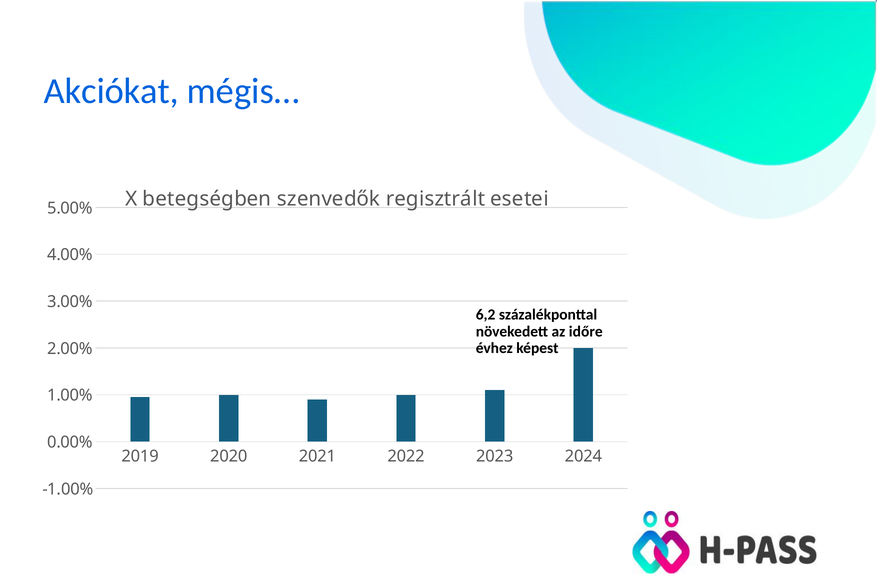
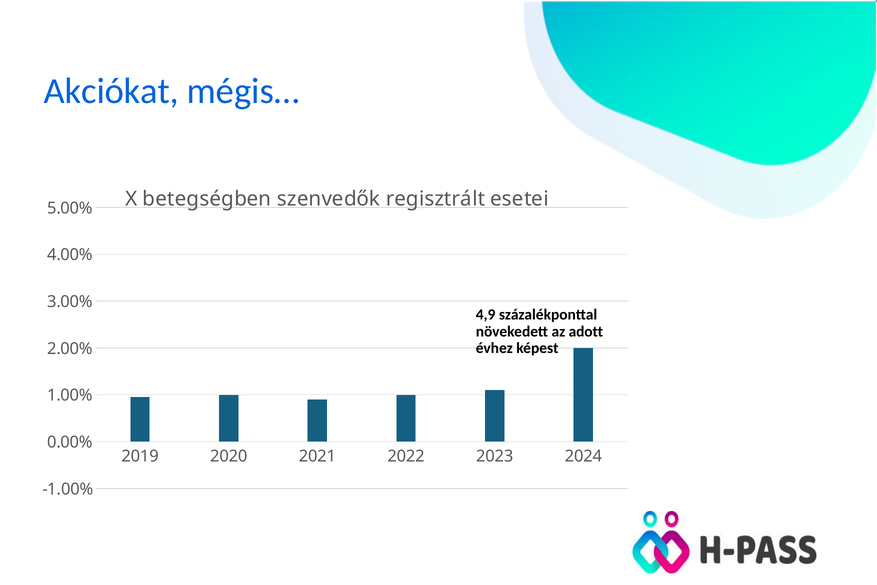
6,2: 6,2 -> 4,9 (486, 315)
időre: időre -> adott (586, 331)
